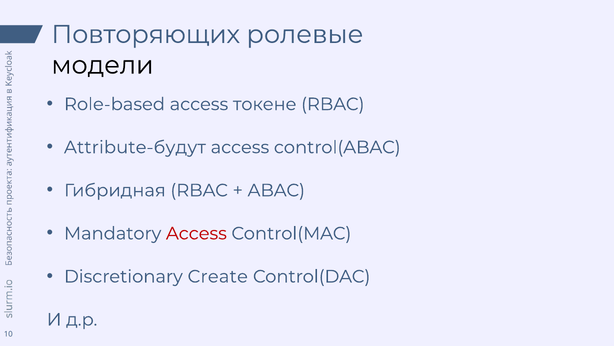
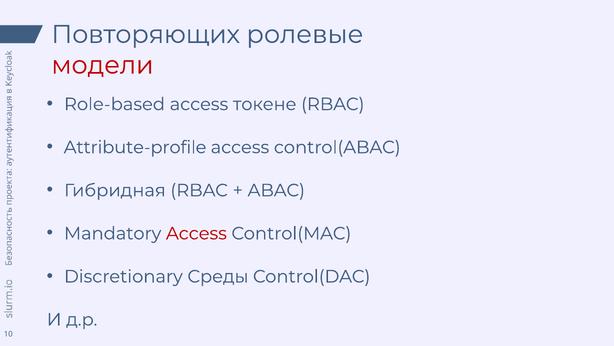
модели colour: black -> red (102, 65)
Attribute-будут: Attribute-будут -> Attribute-profile (135, 147)
Create: Create -> Среды (218, 276)
